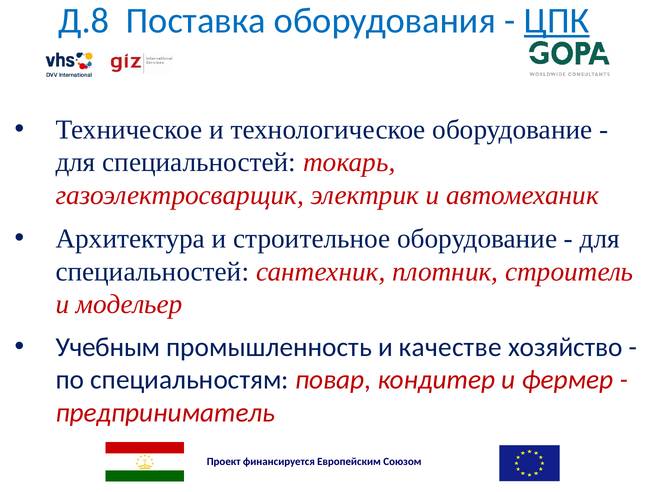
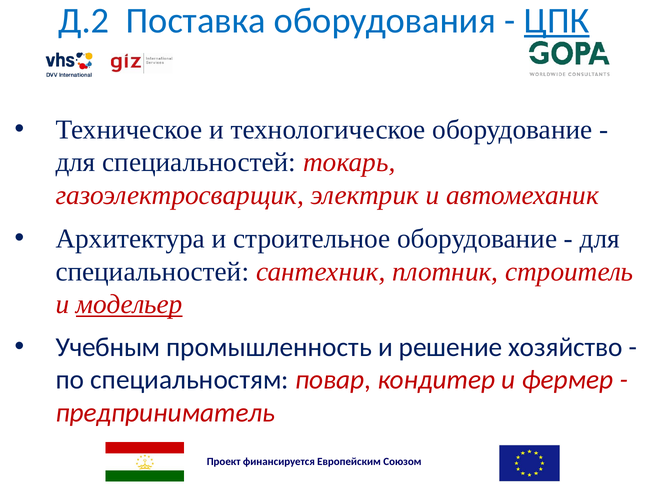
Д.8: Д.8 -> Д.2 (84, 21)
модельер underline: none -> present (129, 304)
качестве: качестве -> решение (451, 347)
